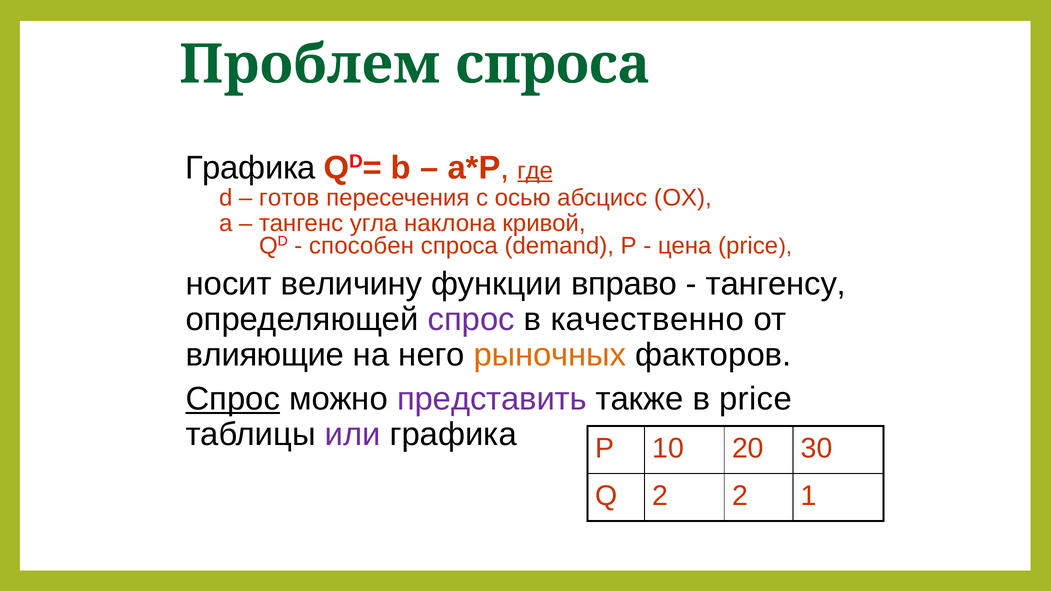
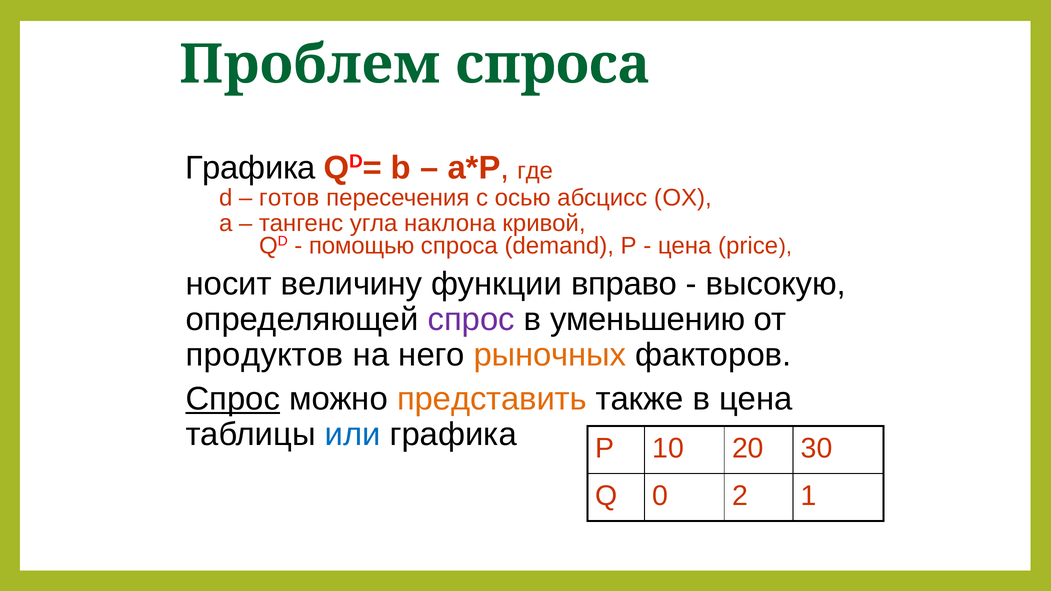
где underline: present -> none (535, 171)
способен: способен -> помощью (362, 246)
тангенсу: тангенсу -> высокую (776, 284)
качественно: качественно -> уменьшению (648, 320)
влияющие: влияющие -> продуктов (265, 355)
представить colour: purple -> orange (492, 399)
в price: price -> цена (756, 399)
или colour: purple -> blue (353, 434)
Q 2: 2 -> 0 (660, 496)
